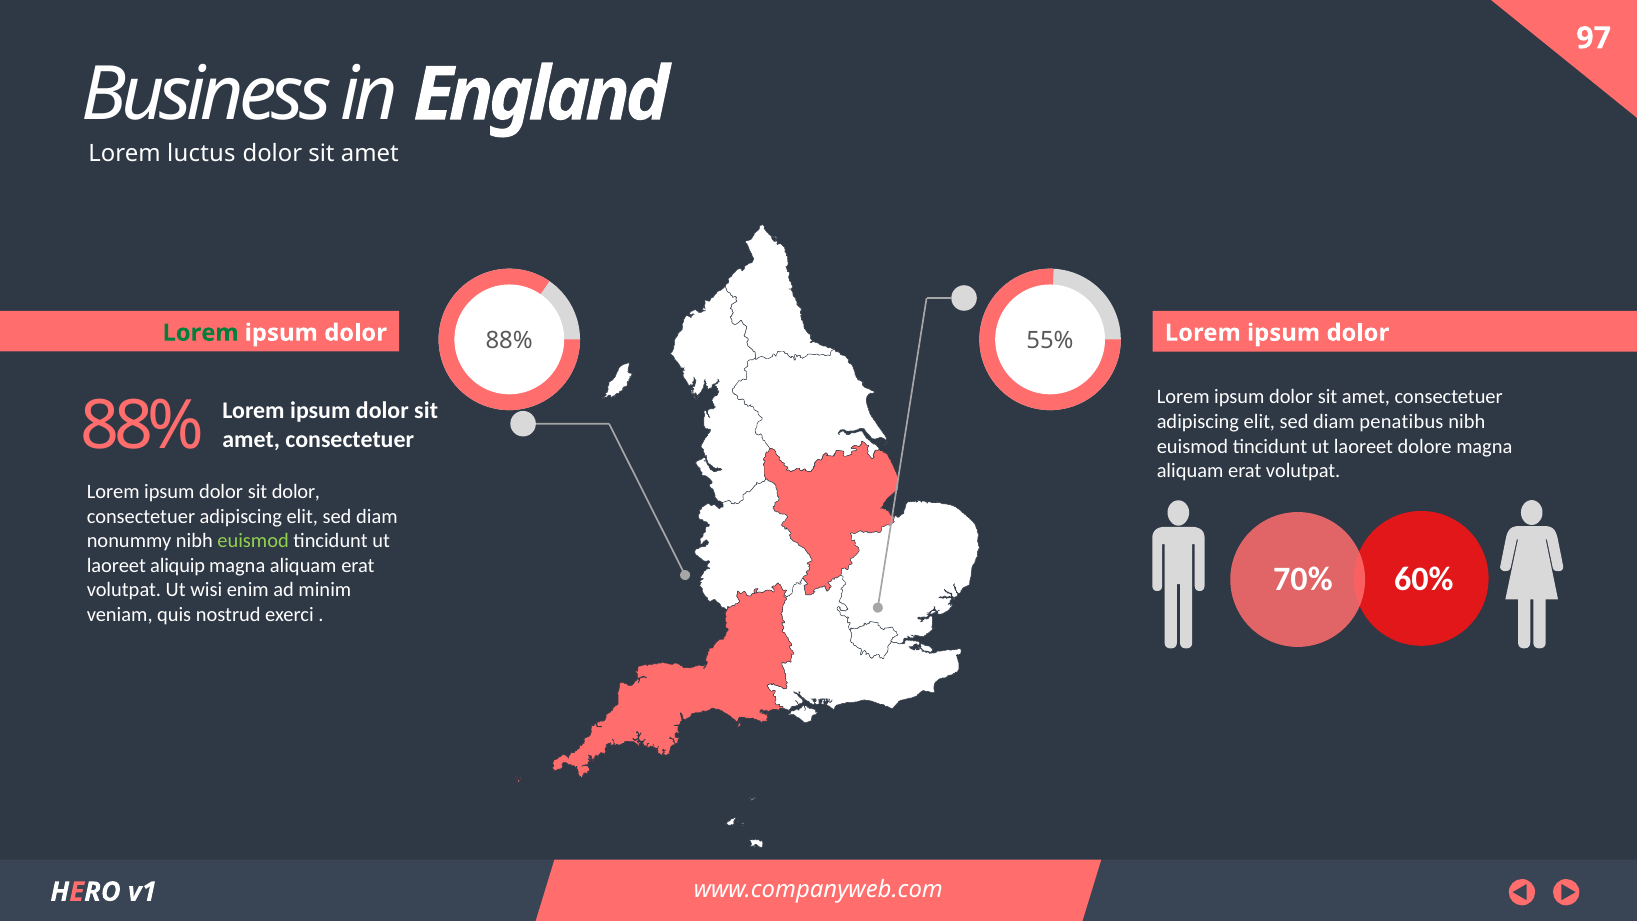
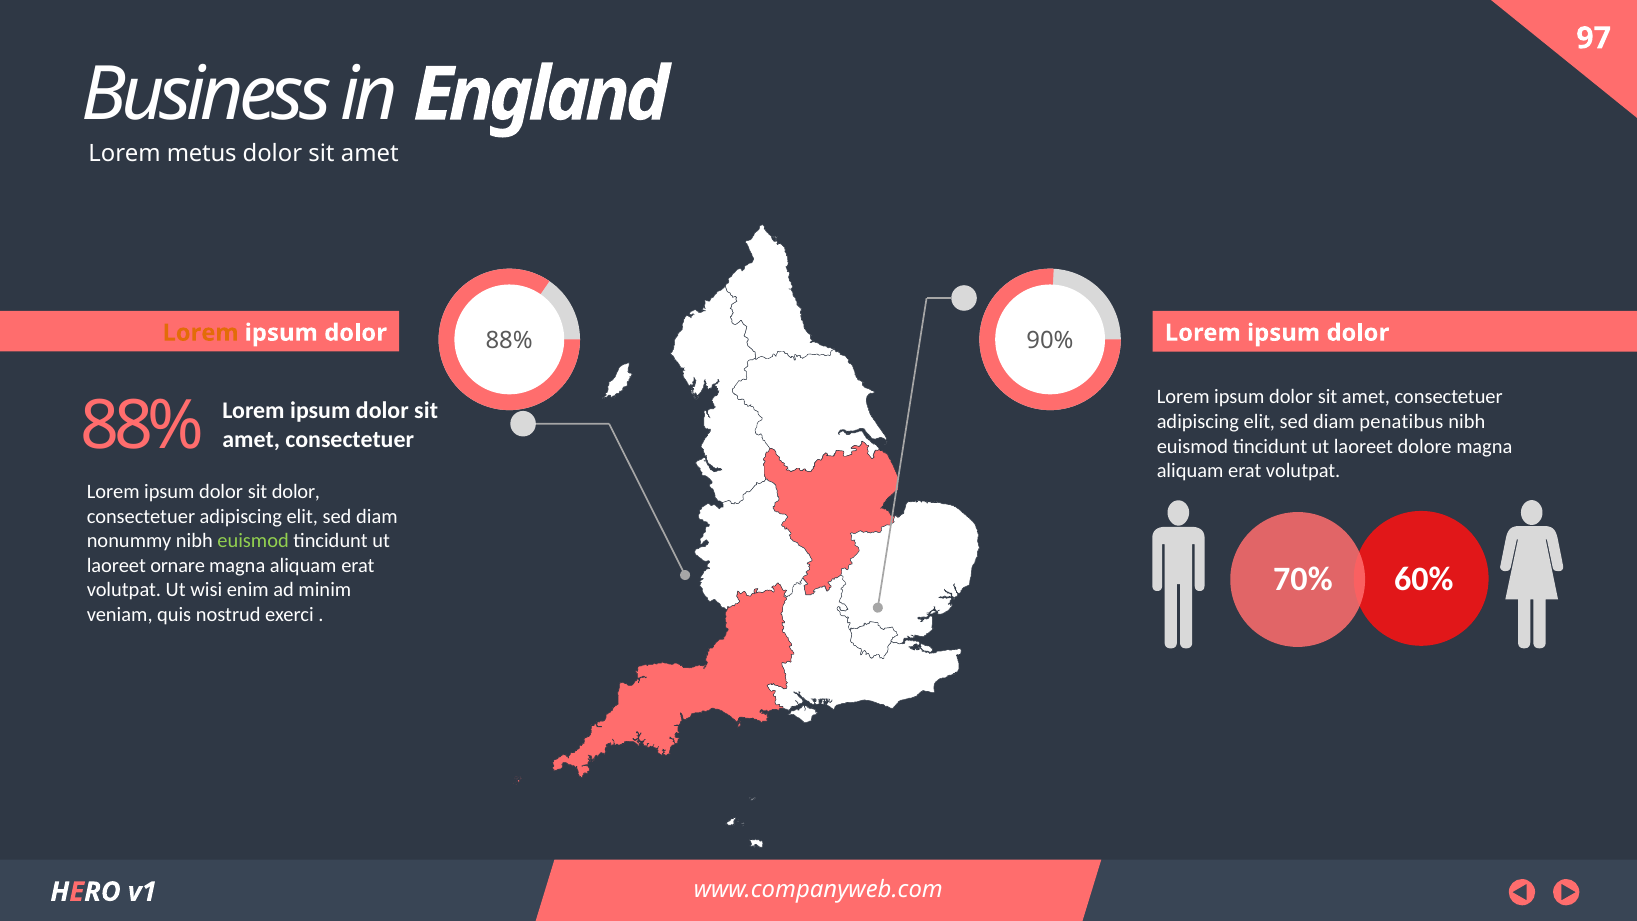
luctus: luctus -> metus (202, 154)
Lorem colour: green -> orange (201, 333)
55%: 55% -> 90% (1050, 341)
aliquip: aliquip -> ornare (178, 565)
